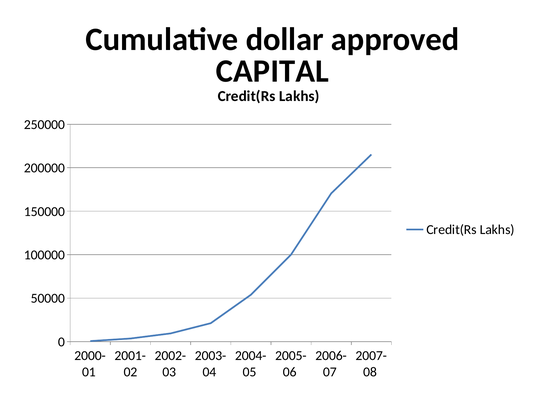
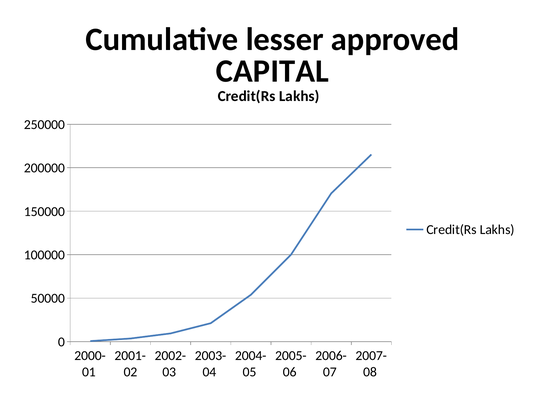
dollar: dollar -> lesser (285, 39)
